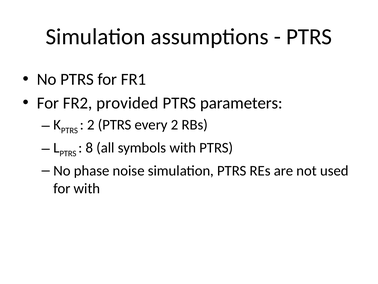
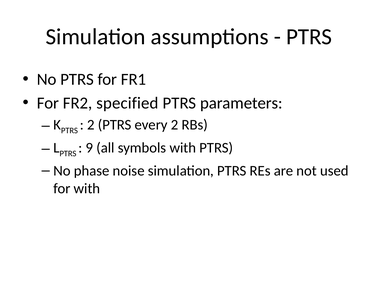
provided: provided -> specified (127, 103)
8: 8 -> 9 (89, 148)
